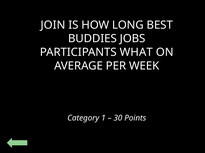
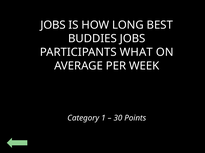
JOIN: JOIN -> JOBS (53, 25)
